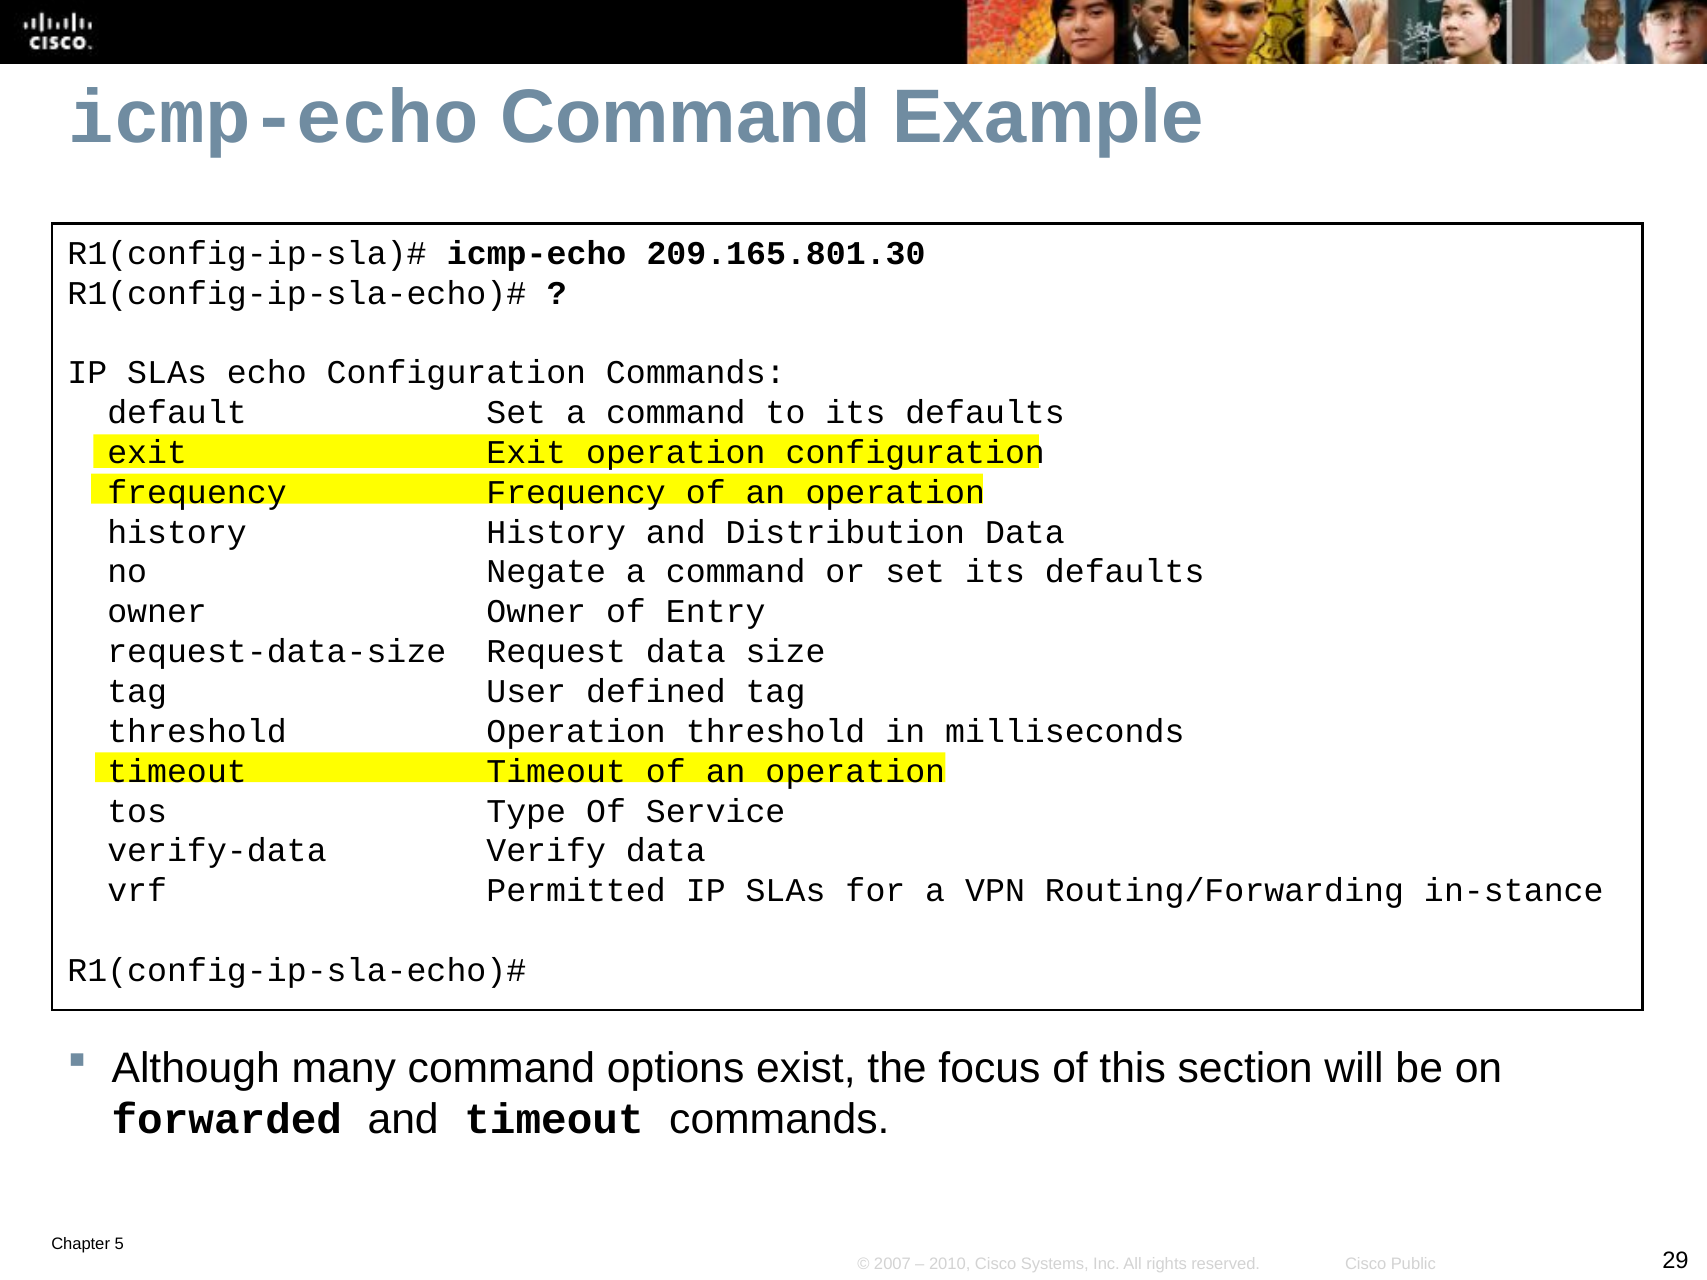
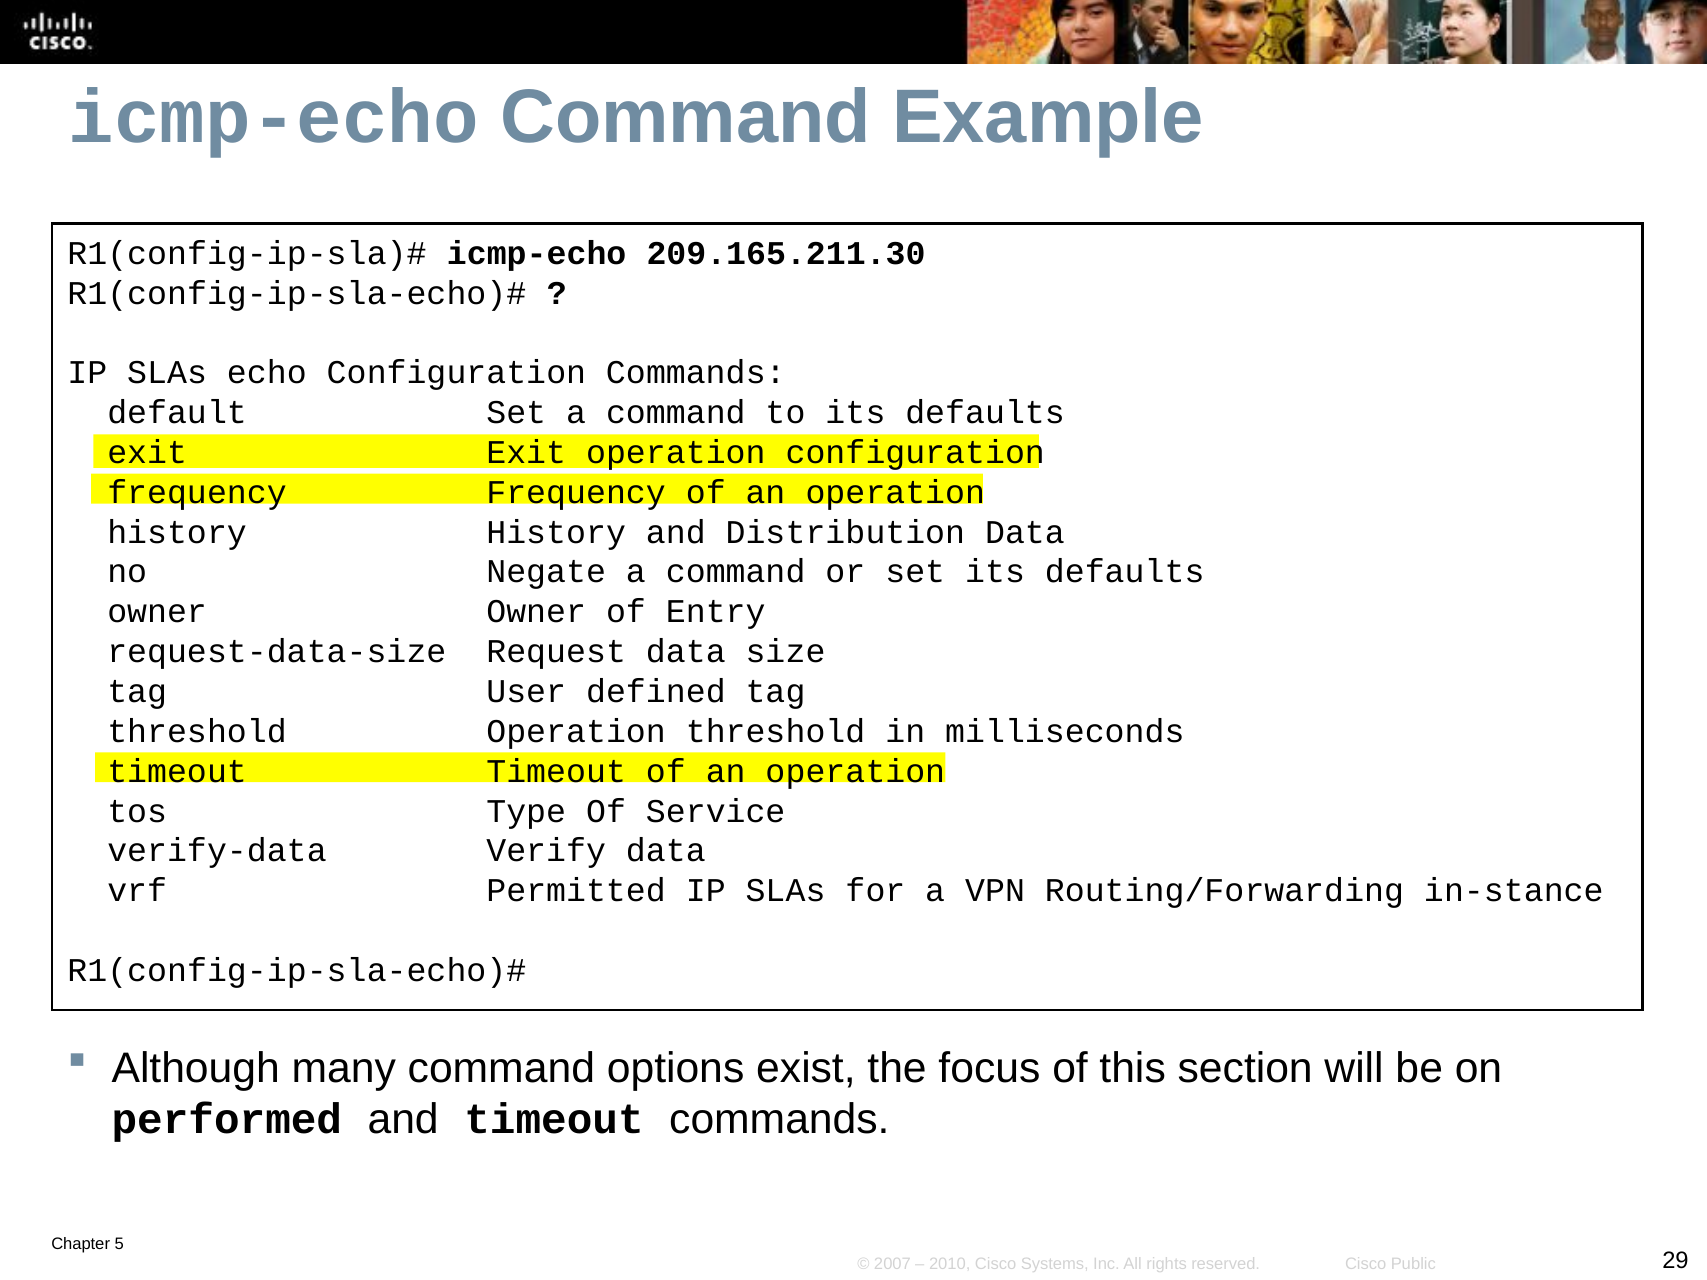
209.165.801.30: 209.165.801.30 -> 209.165.211.30 (786, 253)
forwarded: forwarded -> performed (227, 1120)
